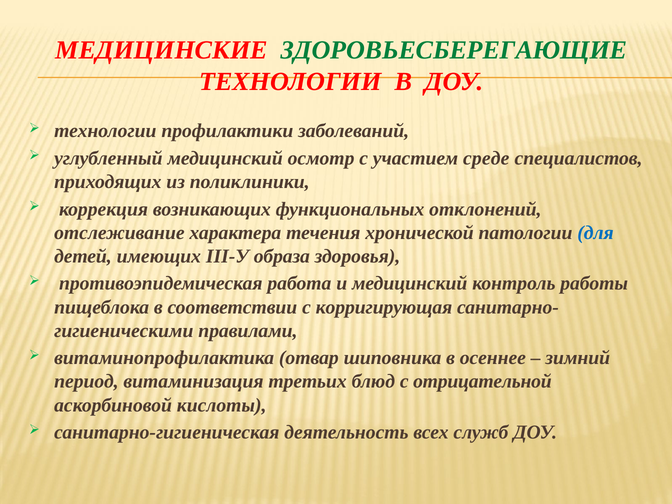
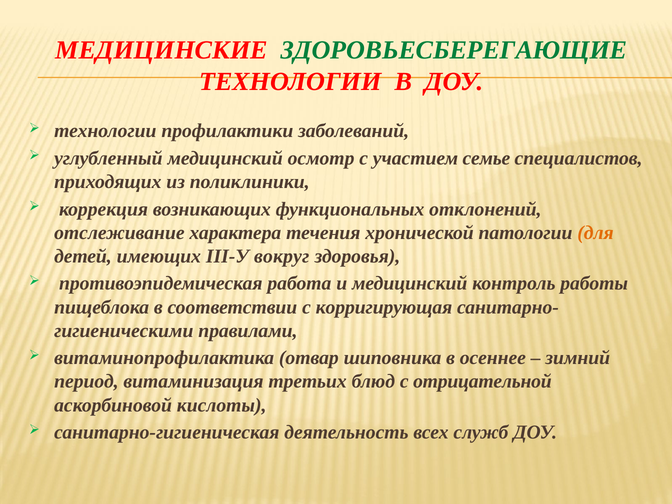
среде: среде -> семье (486, 158)
для colour: blue -> orange (596, 233)
образа: образа -> вокруг (282, 256)
